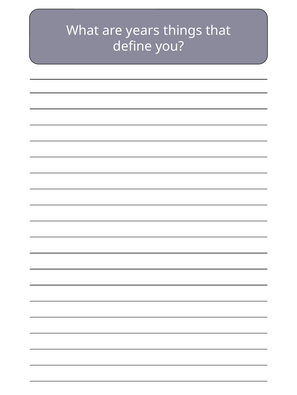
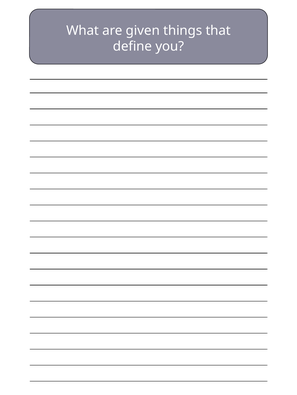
years: years -> given (143, 31)
